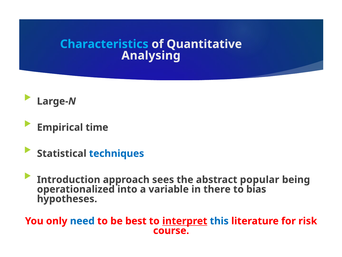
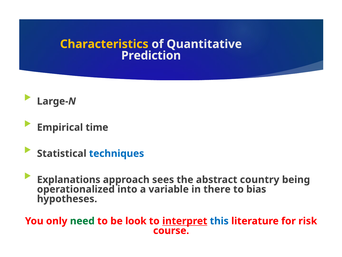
Characteristics colour: light blue -> yellow (104, 44)
Analysing: Analysing -> Prediction (151, 55)
Introduction: Introduction -> Explanations (69, 179)
popular: popular -> country (260, 179)
need colour: blue -> green (82, 221)
best: best -> look (136, 221)
